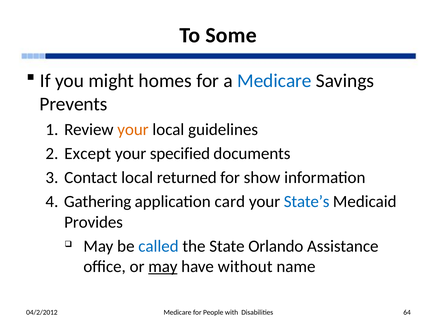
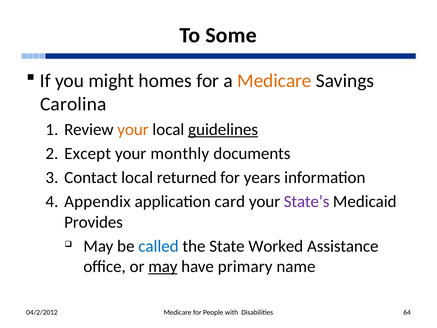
Medicare colour: blue -> orange (274, 81)
Prevents: Prevents -> Carolina (73, 104)
guidelines underline: none -> present (223, 129)
specified: specified -> monthly (180, 153)
show: show -> years (262, 178)
Gathering: Gathering -> Appendix (97, 202)
State’s colour: blue -> purple (307, 202)
Orlando: Orlando -> Worked (276, 246)
without: without -> primary (245, 266)
